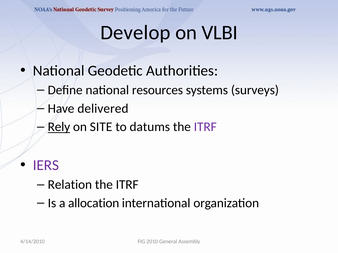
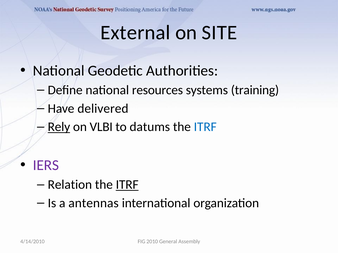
Develop: Develop -> External (135, 33)
VLBI: VLBI -> SITE (219, 33)
surveys: surveys -> training (255, 90)
SITE: SITE -> VLBI (101, 127)
ITRF colour: purple -> blue (205, 127)
ITRF underline: none -> present (127, 185)
allocation: allocation -> antennas (94, 203)
